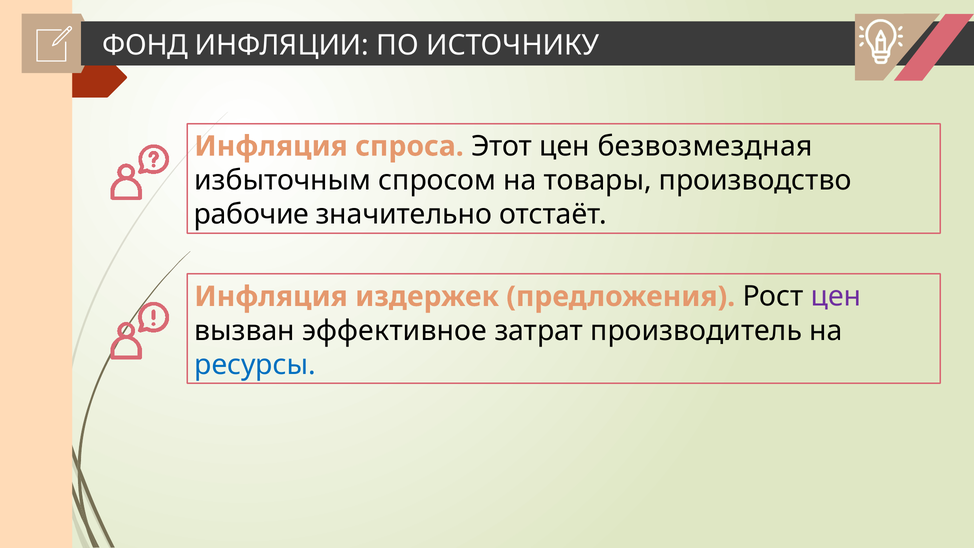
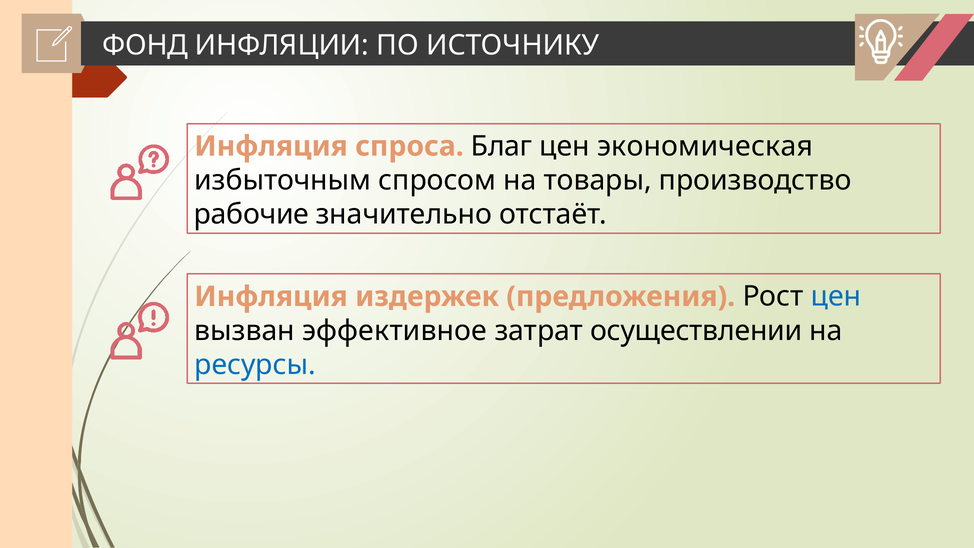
Этот: Этот -> Благ (502, 146)
безвозмездная: безвозмездная -> экономическая (705, 146)
цен colour: purple -> blue (836, 297)
производитель: производитель -> осуществлении (696, 331)
